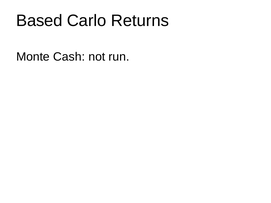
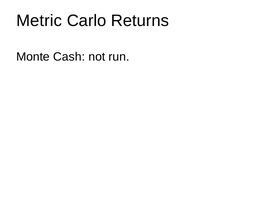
Based: Based -> Metric (39, 21)
